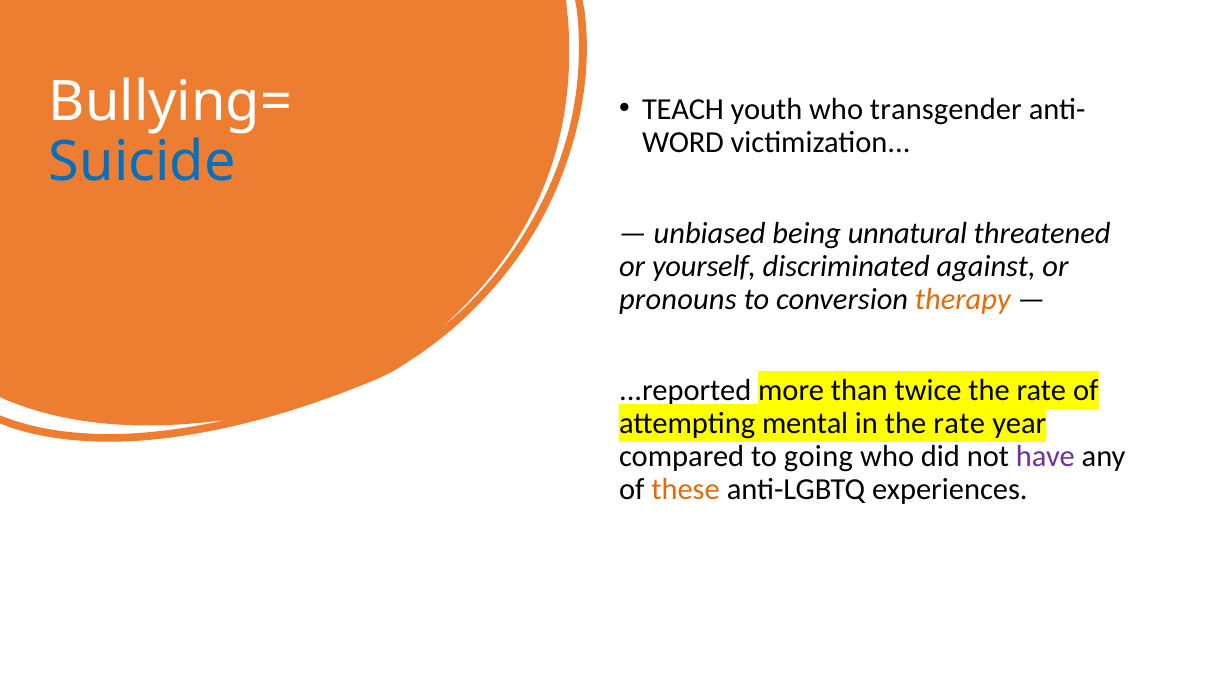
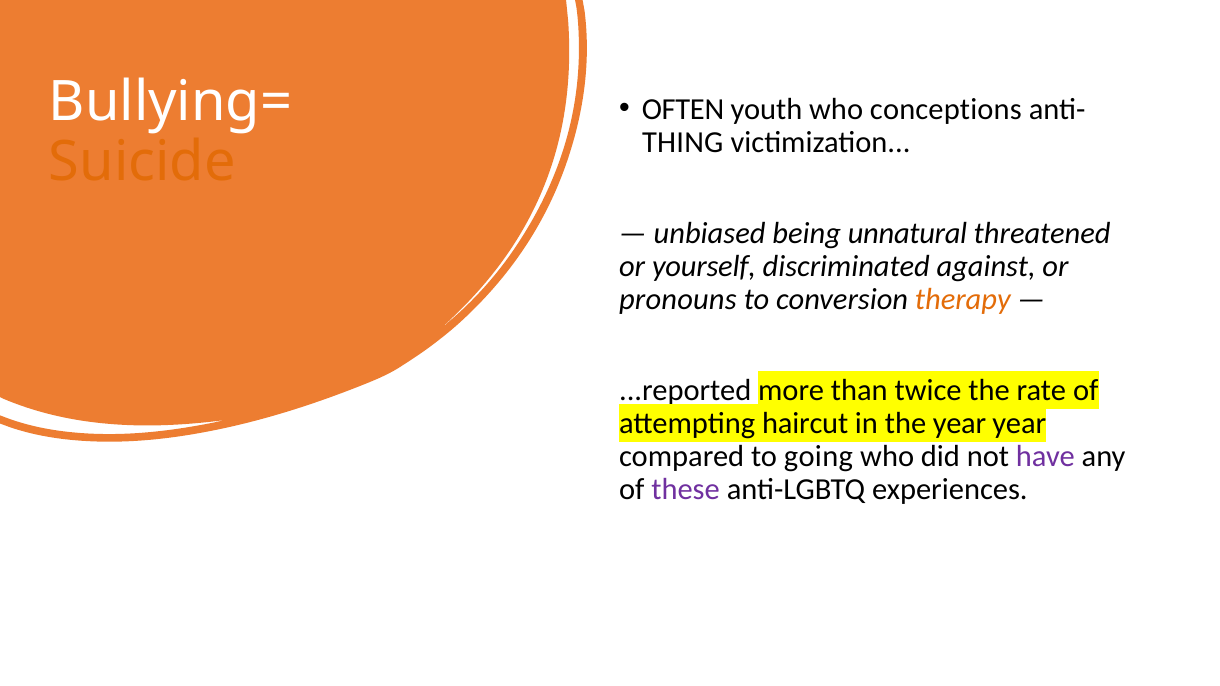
TEACH: TEACH -> OFTEN (683, 109)
transgender: transgender -> conceptions (946, 109)
WORD: WORD -> THING (683, 142)
Suicide colour: blue -> orange (142, 162)
mental: mental -> haircut (805, 423)
in the rate: rate -> year (959, 423)
these colour: orange -> purple (686, 489)
